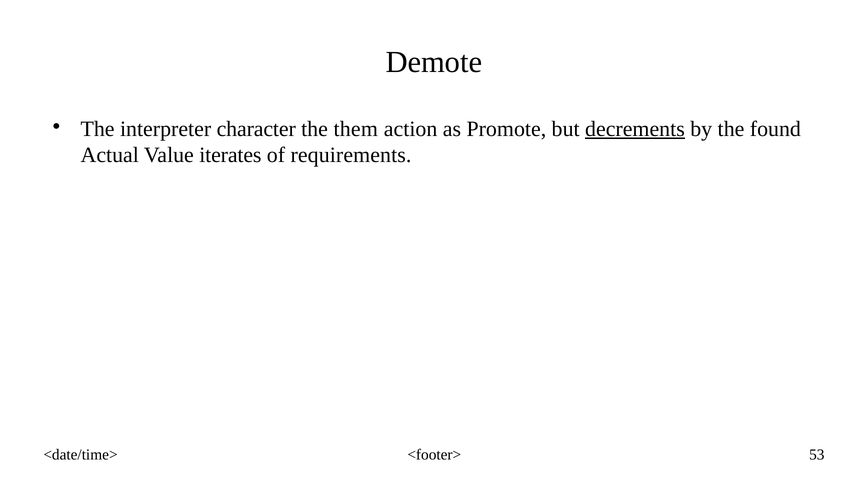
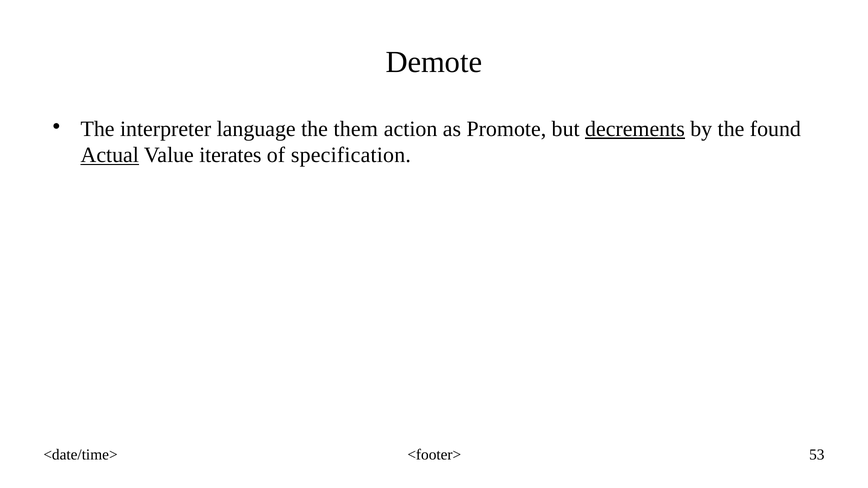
character: character -> language (256, 129)
Actual underline: none -> present (110, 155)
requirements: requirements -> specification (351, 155)
